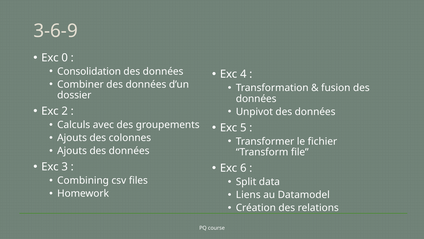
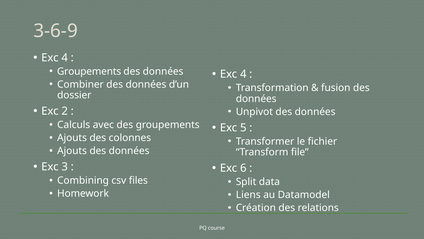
0: 0 -> 4 (65, 58)
Consolidation: Consolidation -> Groupements (89, 71)
